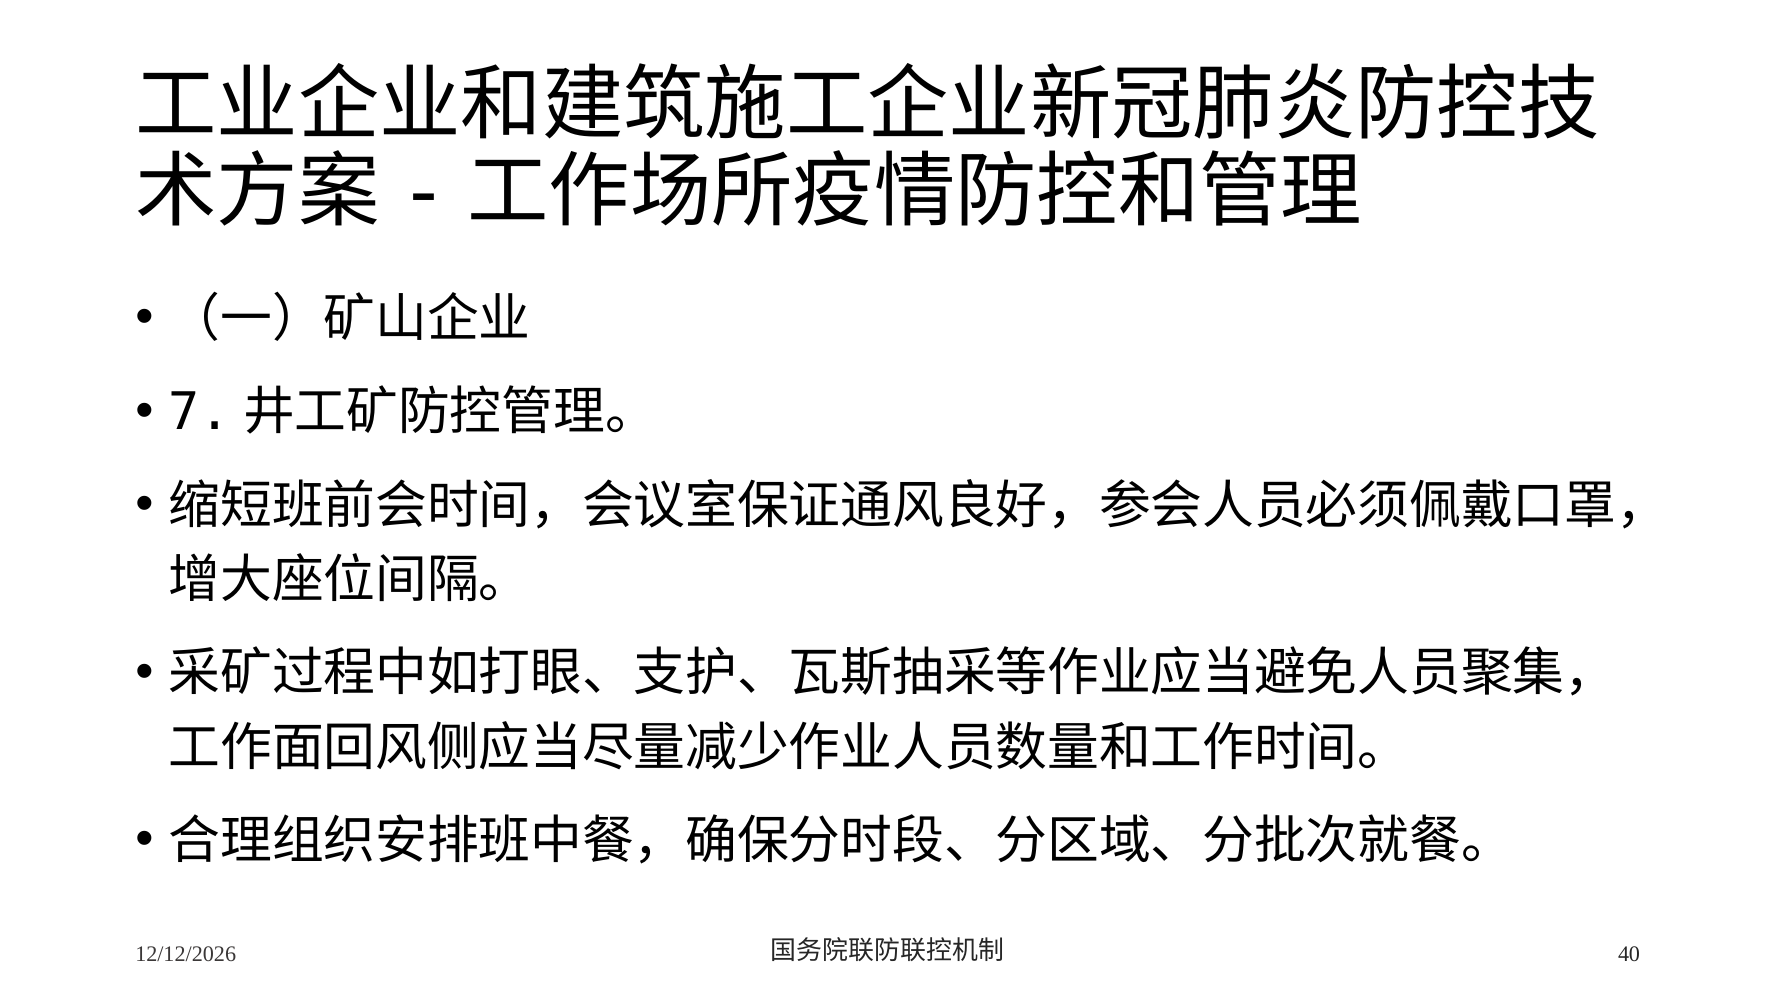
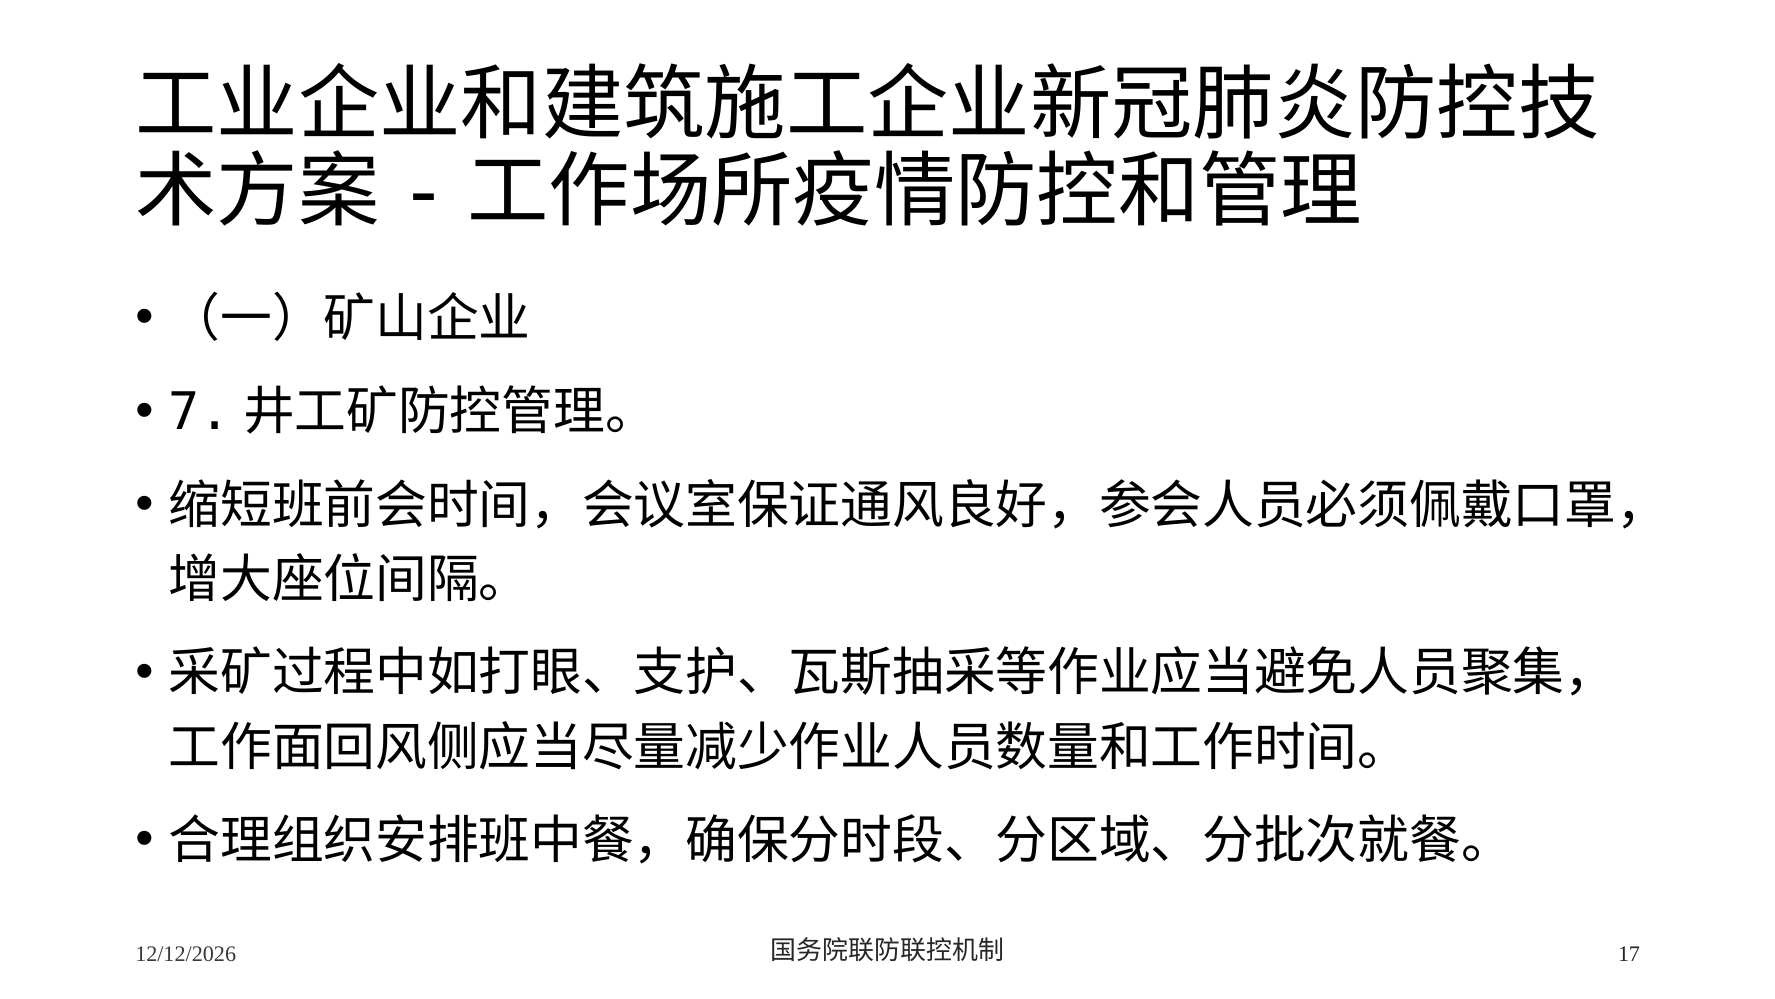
40: 40 -> 17 (1629, 953)
